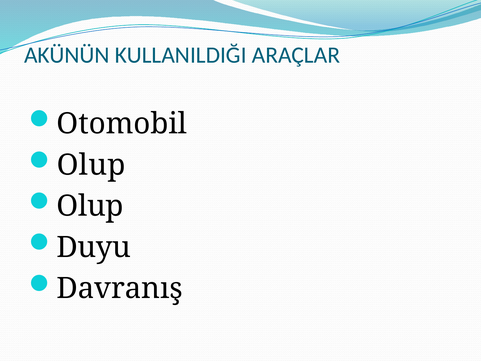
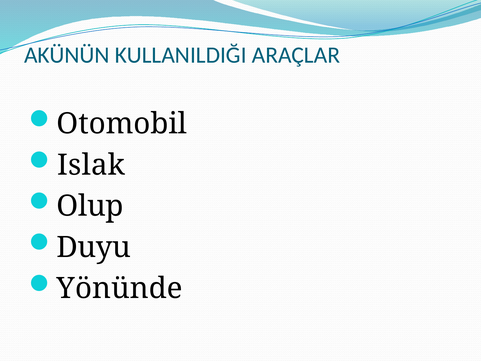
Olup: Olup -> Islak (91, 165)
Davranış: Davranış -> Yönünde (120, 288)
